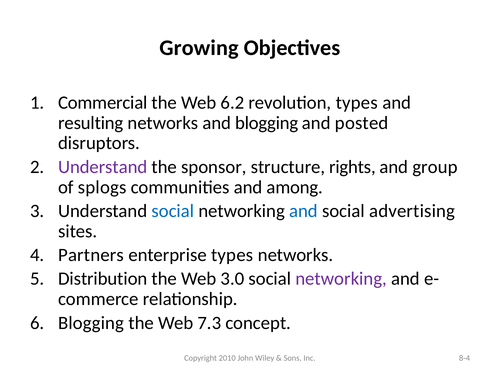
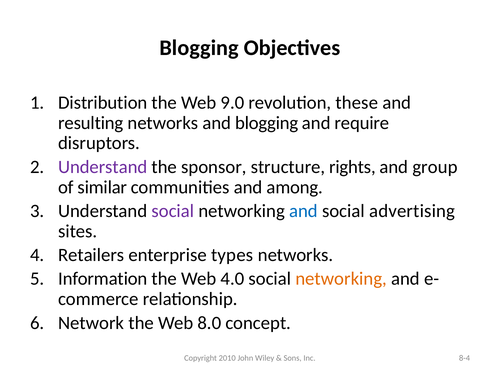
Growing: Growing -> Blogging (199, 48)
Commercial: Commercial -> Distribution (103, 103)
6.2: 6.2 -> 9.0 (232, 103)
revolution types: types -> these (357, 103)
posted: posted -> require (362, 123)
splogs: splogs -> similar (102, 187)
social colour: blue -> purple (173, 211)
Partners: Partners -> Retailers (91, 255)
Distribution: Distribution -> Information (103, 279)
3.0: 3.0 -> 4.0 (232, 279)
networking colour: purple -> orange (341, 279)
Blogging: Blogging -> Network (91, 323)
7.3: 7.3 -> 8.0 (209, 323)
